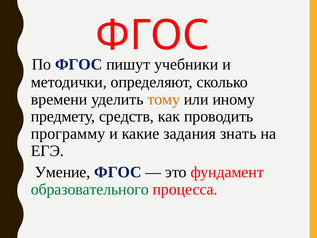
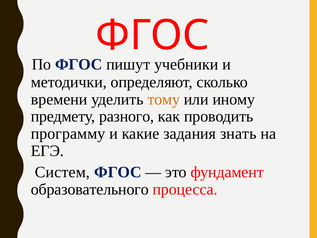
средств: средств -> разного (127, 116)
Умение: Умение -> Систем (62, 172)
образовательного colour: green -> black (90, 189)
